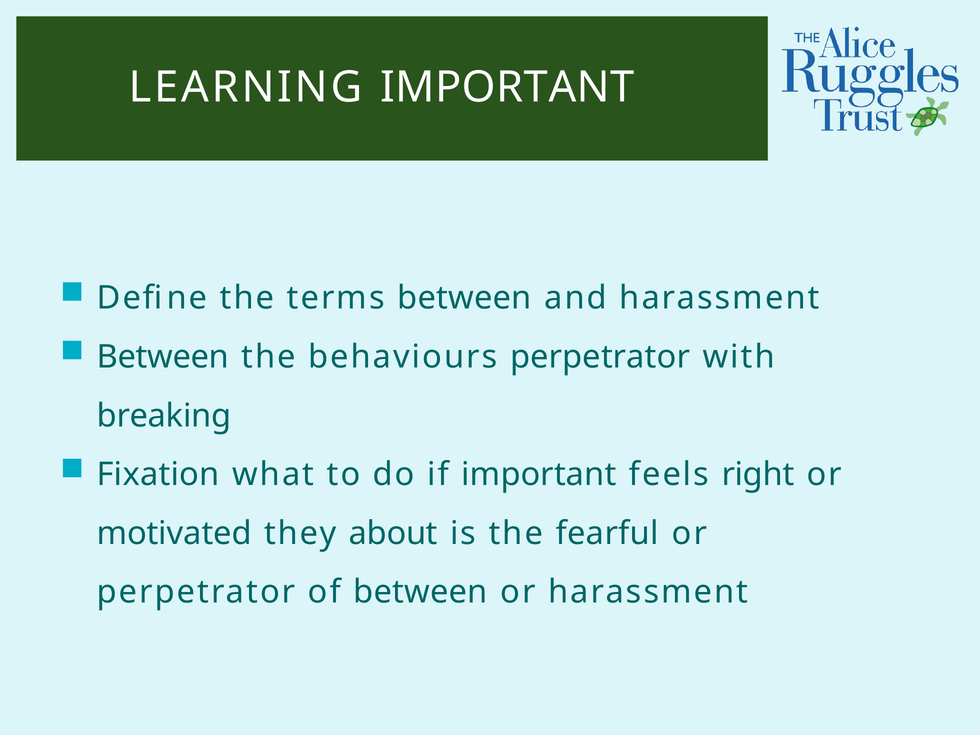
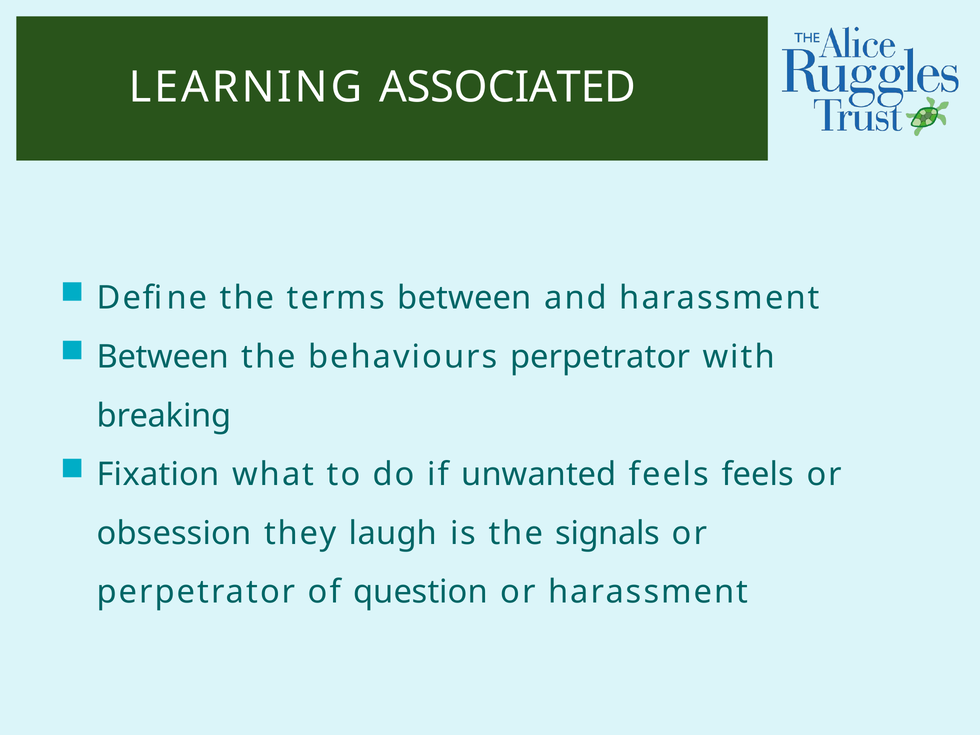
LEARNING IMPORTANT: IMPORTANT -> ASSOCIATED (508, 87)
if important: important -> unwanted (539, 475)
feels right: right -> feels (758, 475)
motivated: motivated -> obsession (174, 533)
about: about -> laugh (393, 533)
fearful: fearful -> signals (608, 533)
of between: between -> question (421, 592)
